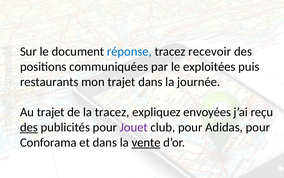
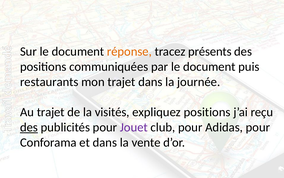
réponse colour: blue -> orange (129, 51)
recevoir: recevoir -> présents (210, 51)
par le exploitées: exploitées -> document (209, 66)
la tracez: tracez -> visités (112, 112)
expliquez envoyées: envoyées -> positions (207, 112)
vente underline: present -> none (146, 142)
